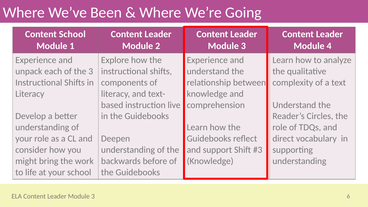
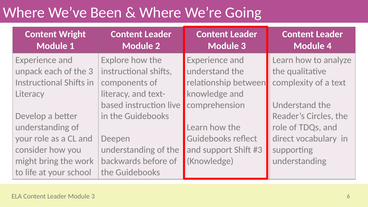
Content School: School -> Wright (72, 34)
